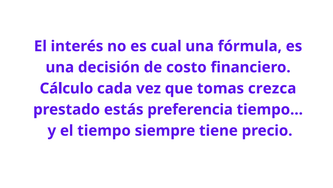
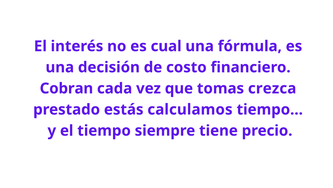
Cálculo: Cálculo -> Cobran (66, 88)
preferencia: preferencia -> calculamos (190, 109)
